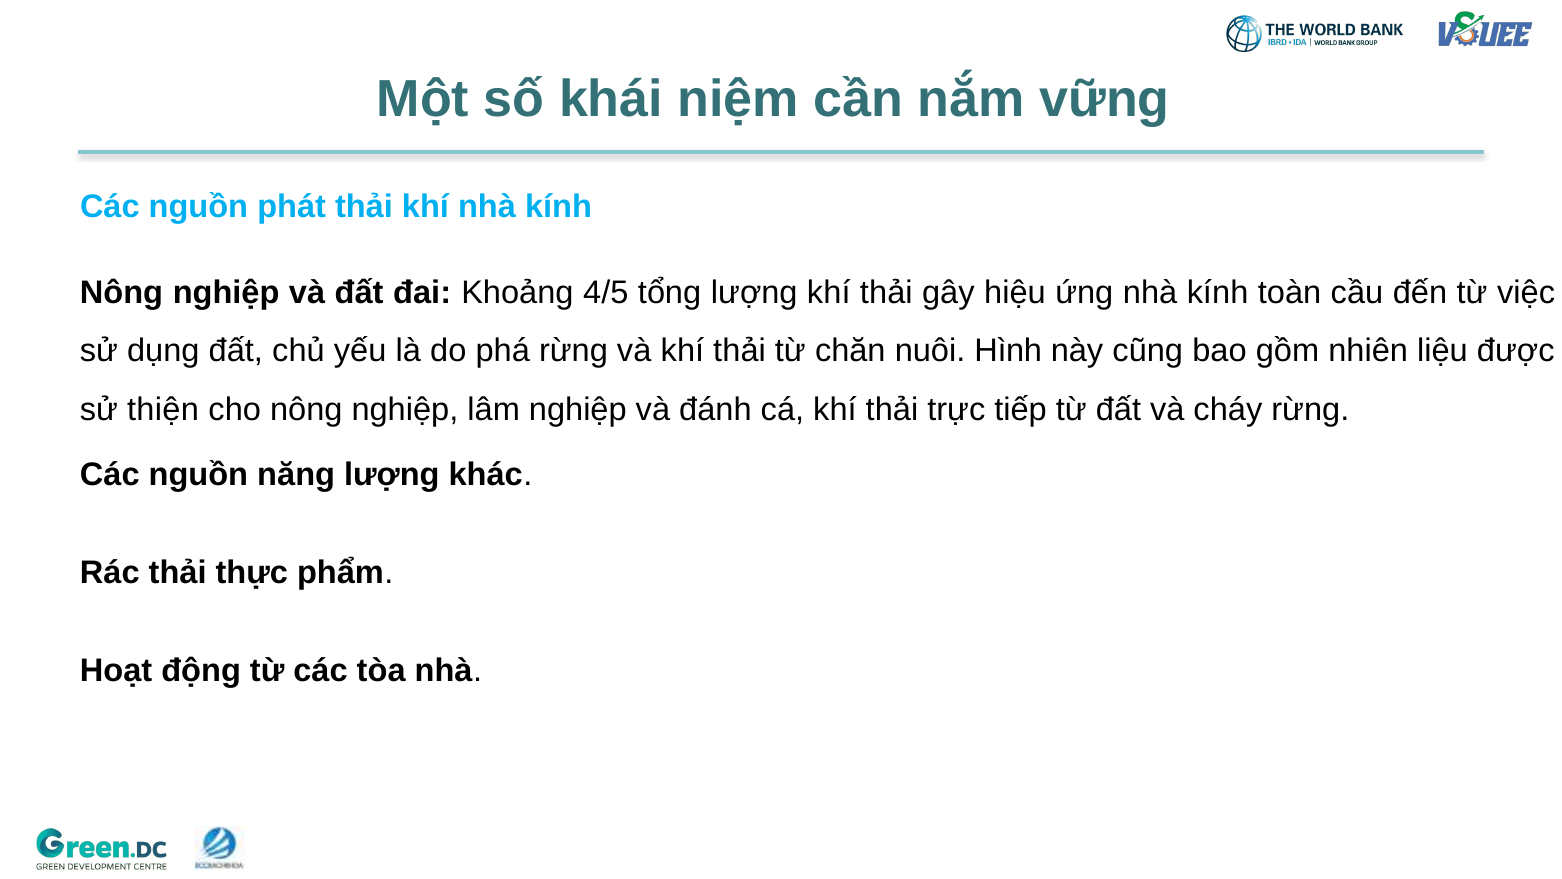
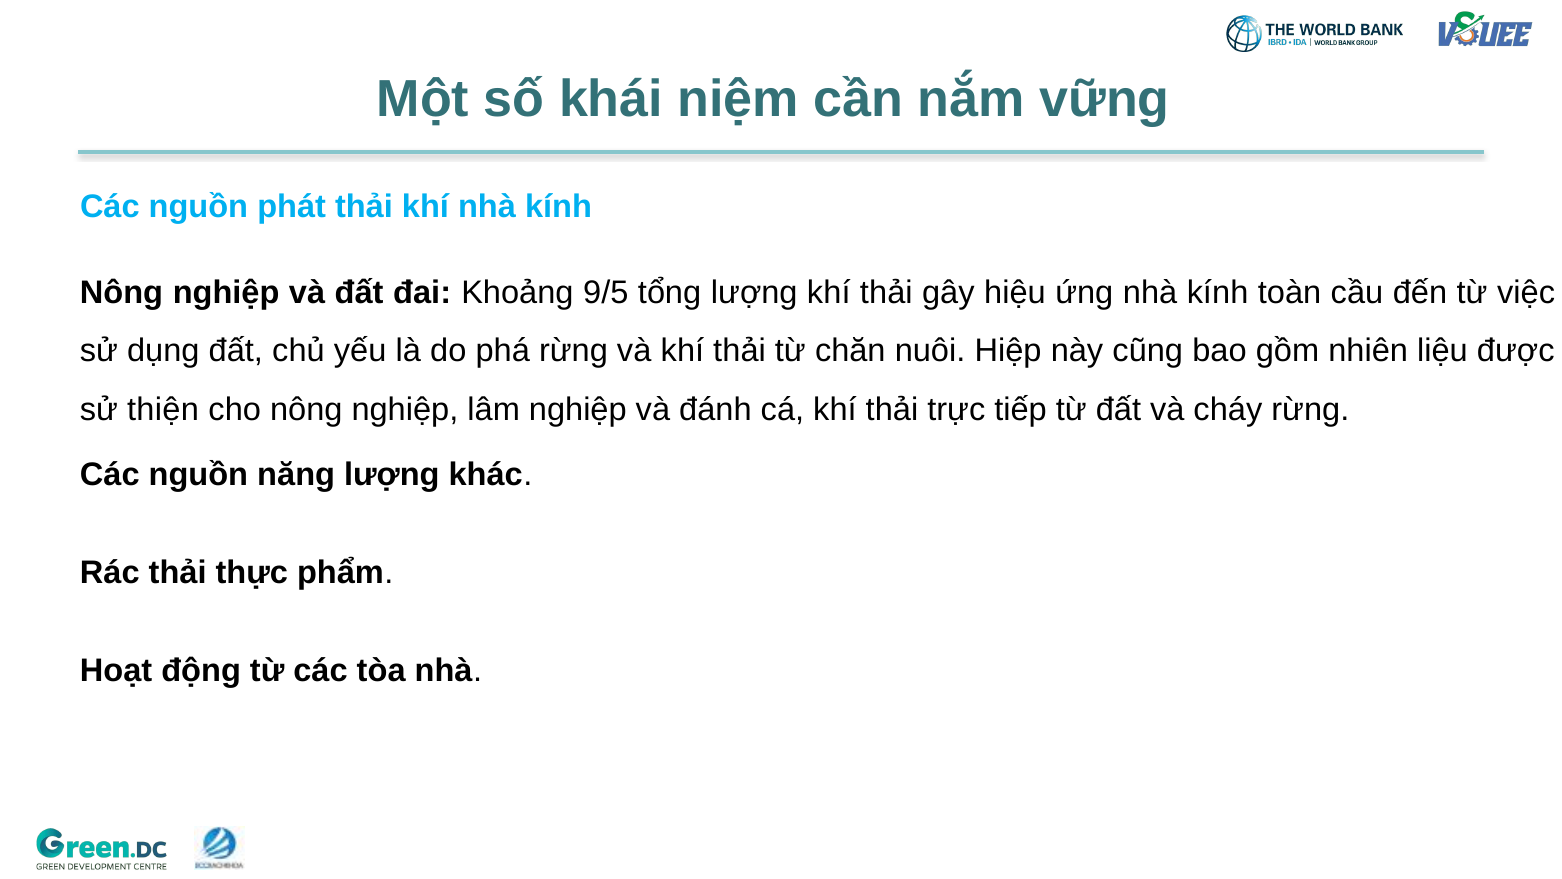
4/5: 4/5 -> 9/5 (606, 292)
Hình: Hình -> Hiệp (1008, 351)
